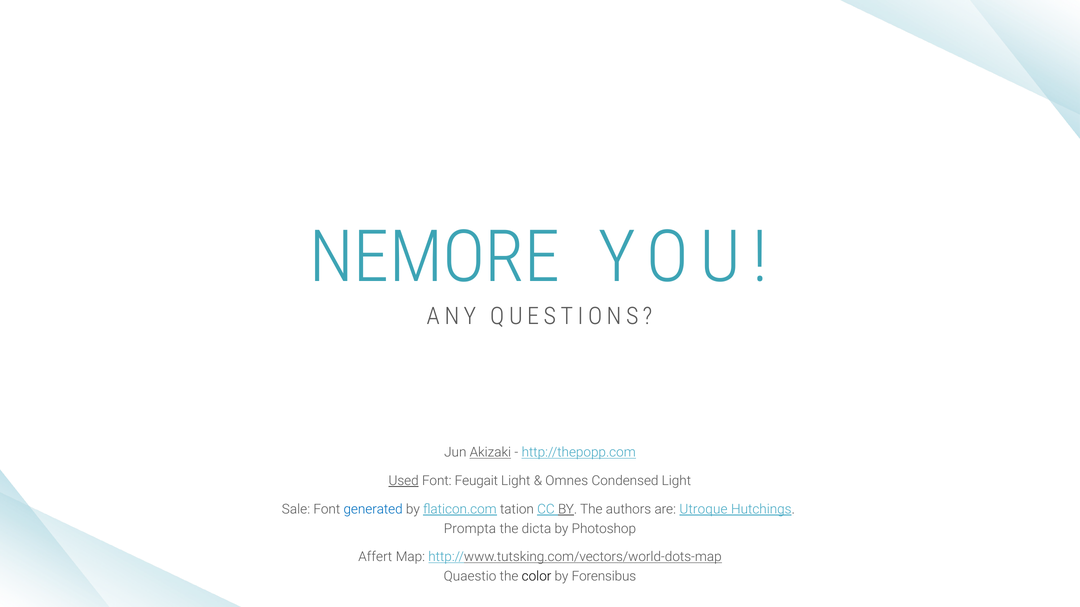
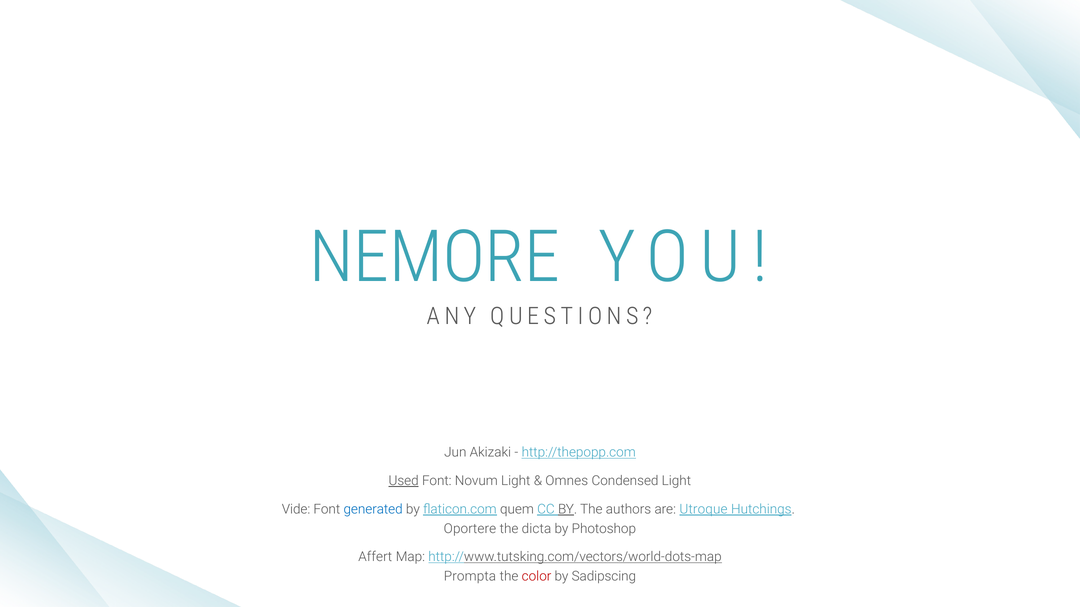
Akizaki underline: present -> none (490, 453)
Feugait: Feugait -> Novum (476, 481)
Sale: Sale -> Vide (296, 510)
tation: tation -> quem (517, 510)
Prompta: Prompta -> Oportere (470, 529)
Quaestio: Quaestio -> Prompta (470, 577)
color colour: black -> red (537, 577)
Forensibus: Forensibus -> Sadipscing (604, 577)
